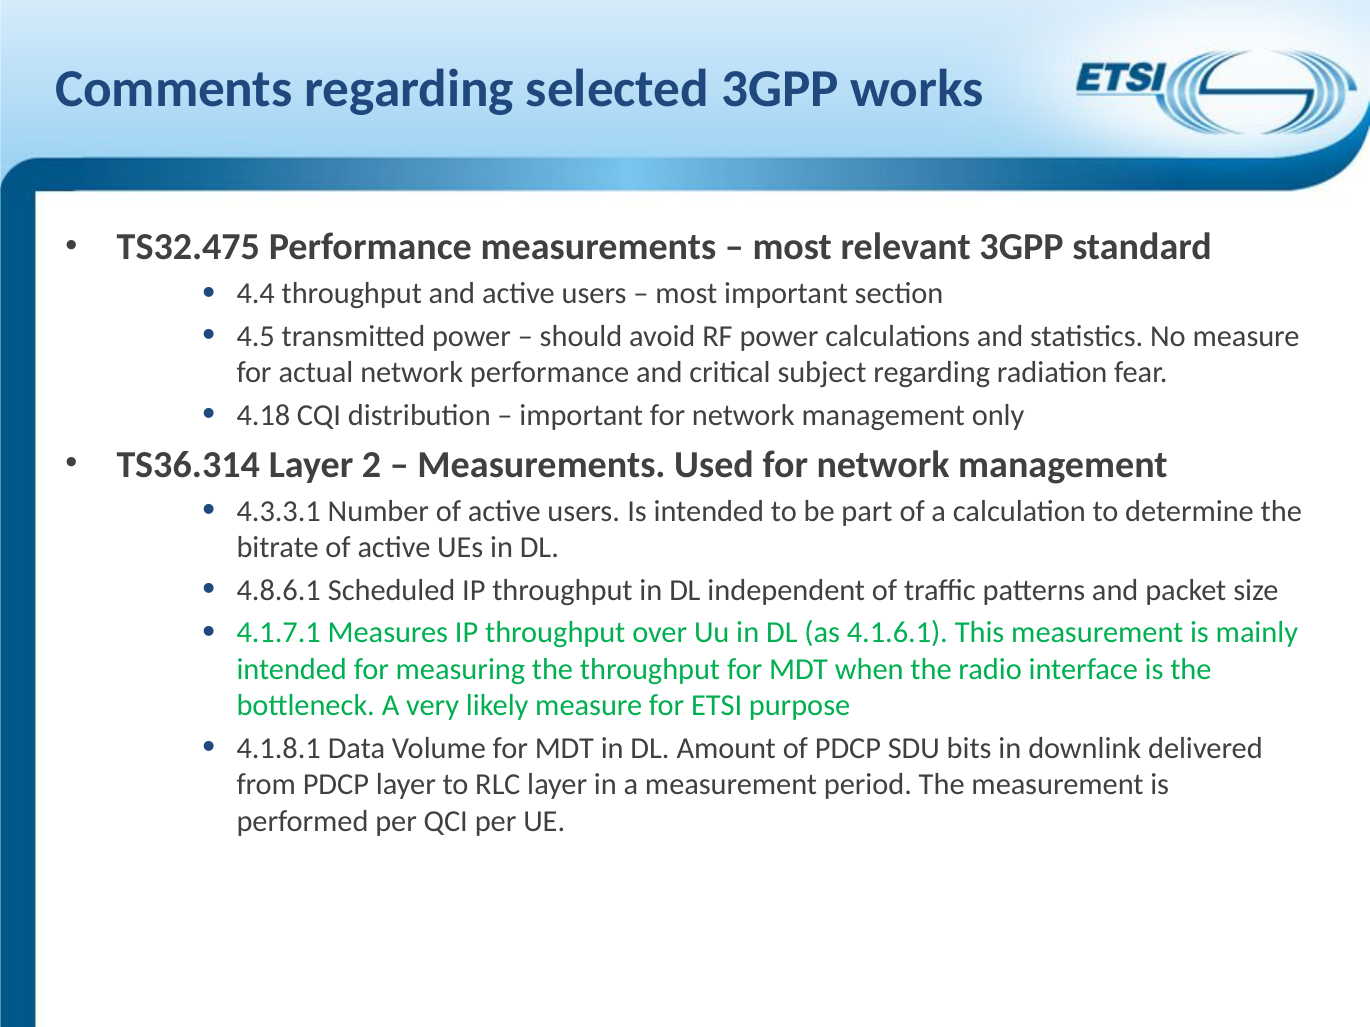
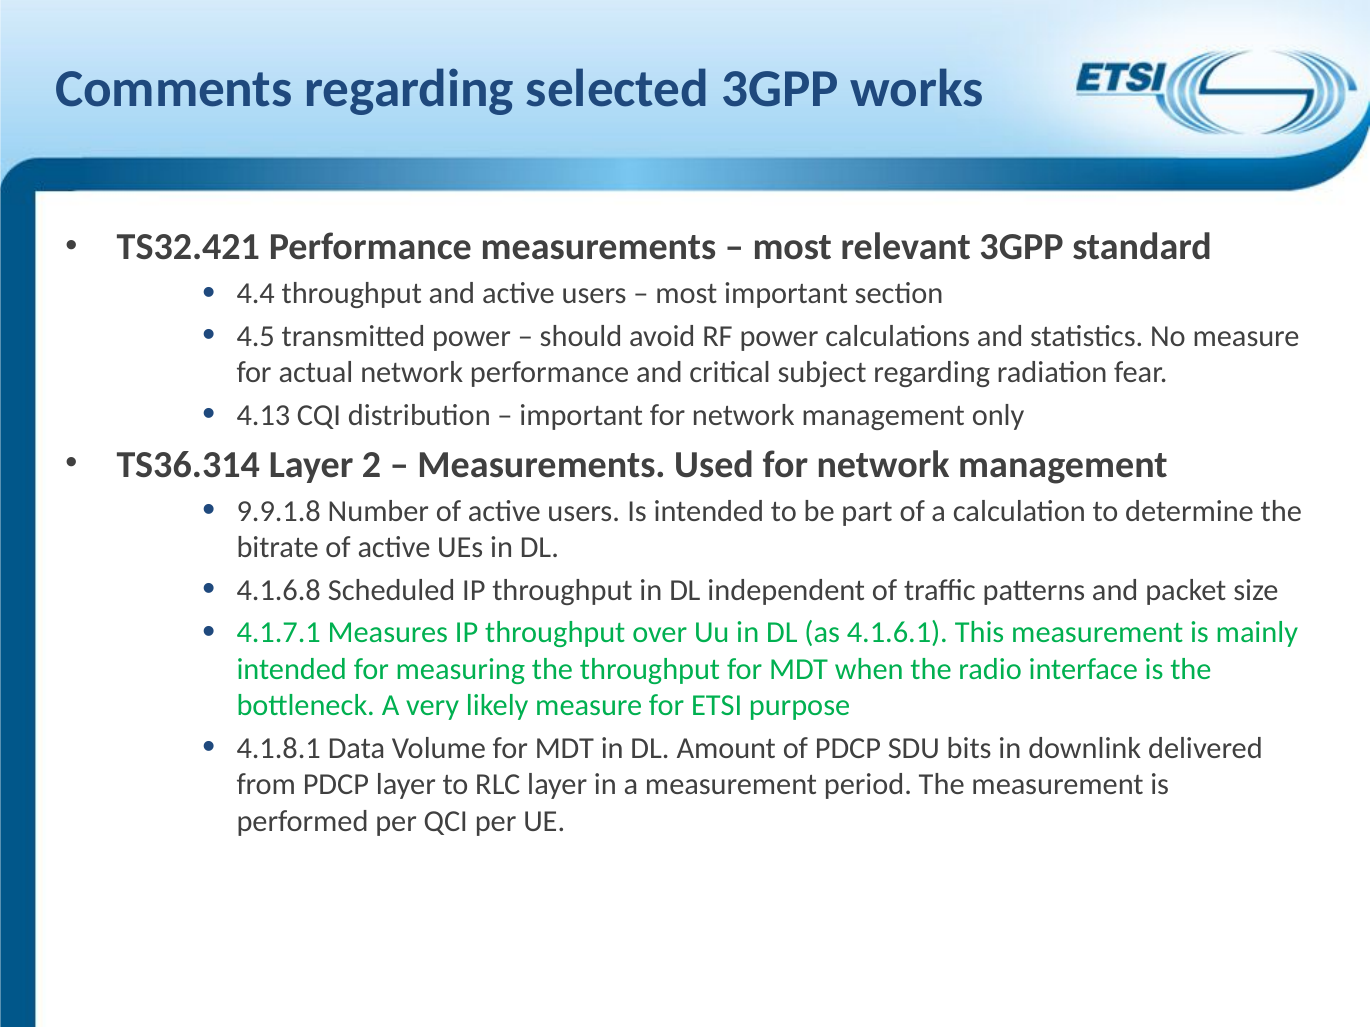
TS32.475: TS32.475 -> TS32.421 (188, 247)
4.18: 4.18 -> 4.13 (263, 416)
4.3.3.1: 4.3.3.1 -> 9.9.1.8 (279, 511)
4.8.6.1: 4.8.6.1 -> 4.1.6.8 (279, 591)
